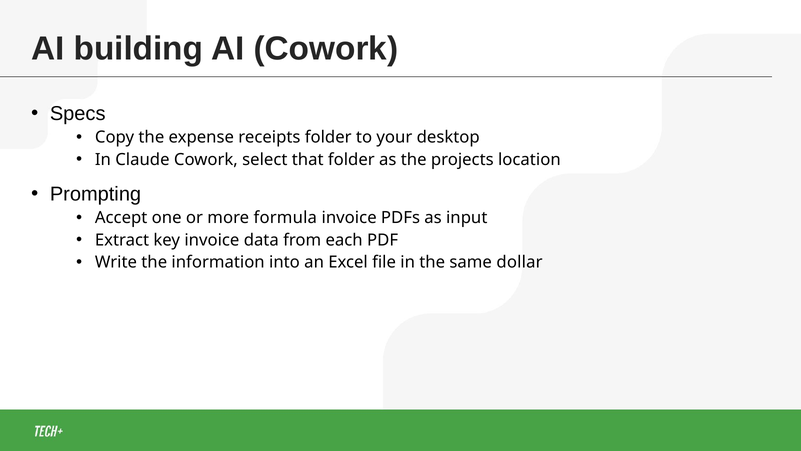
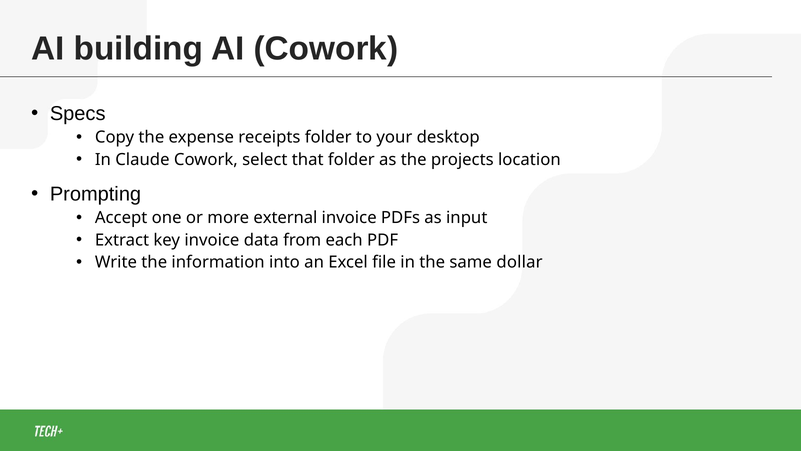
formula: formula -> external (285, 218)
